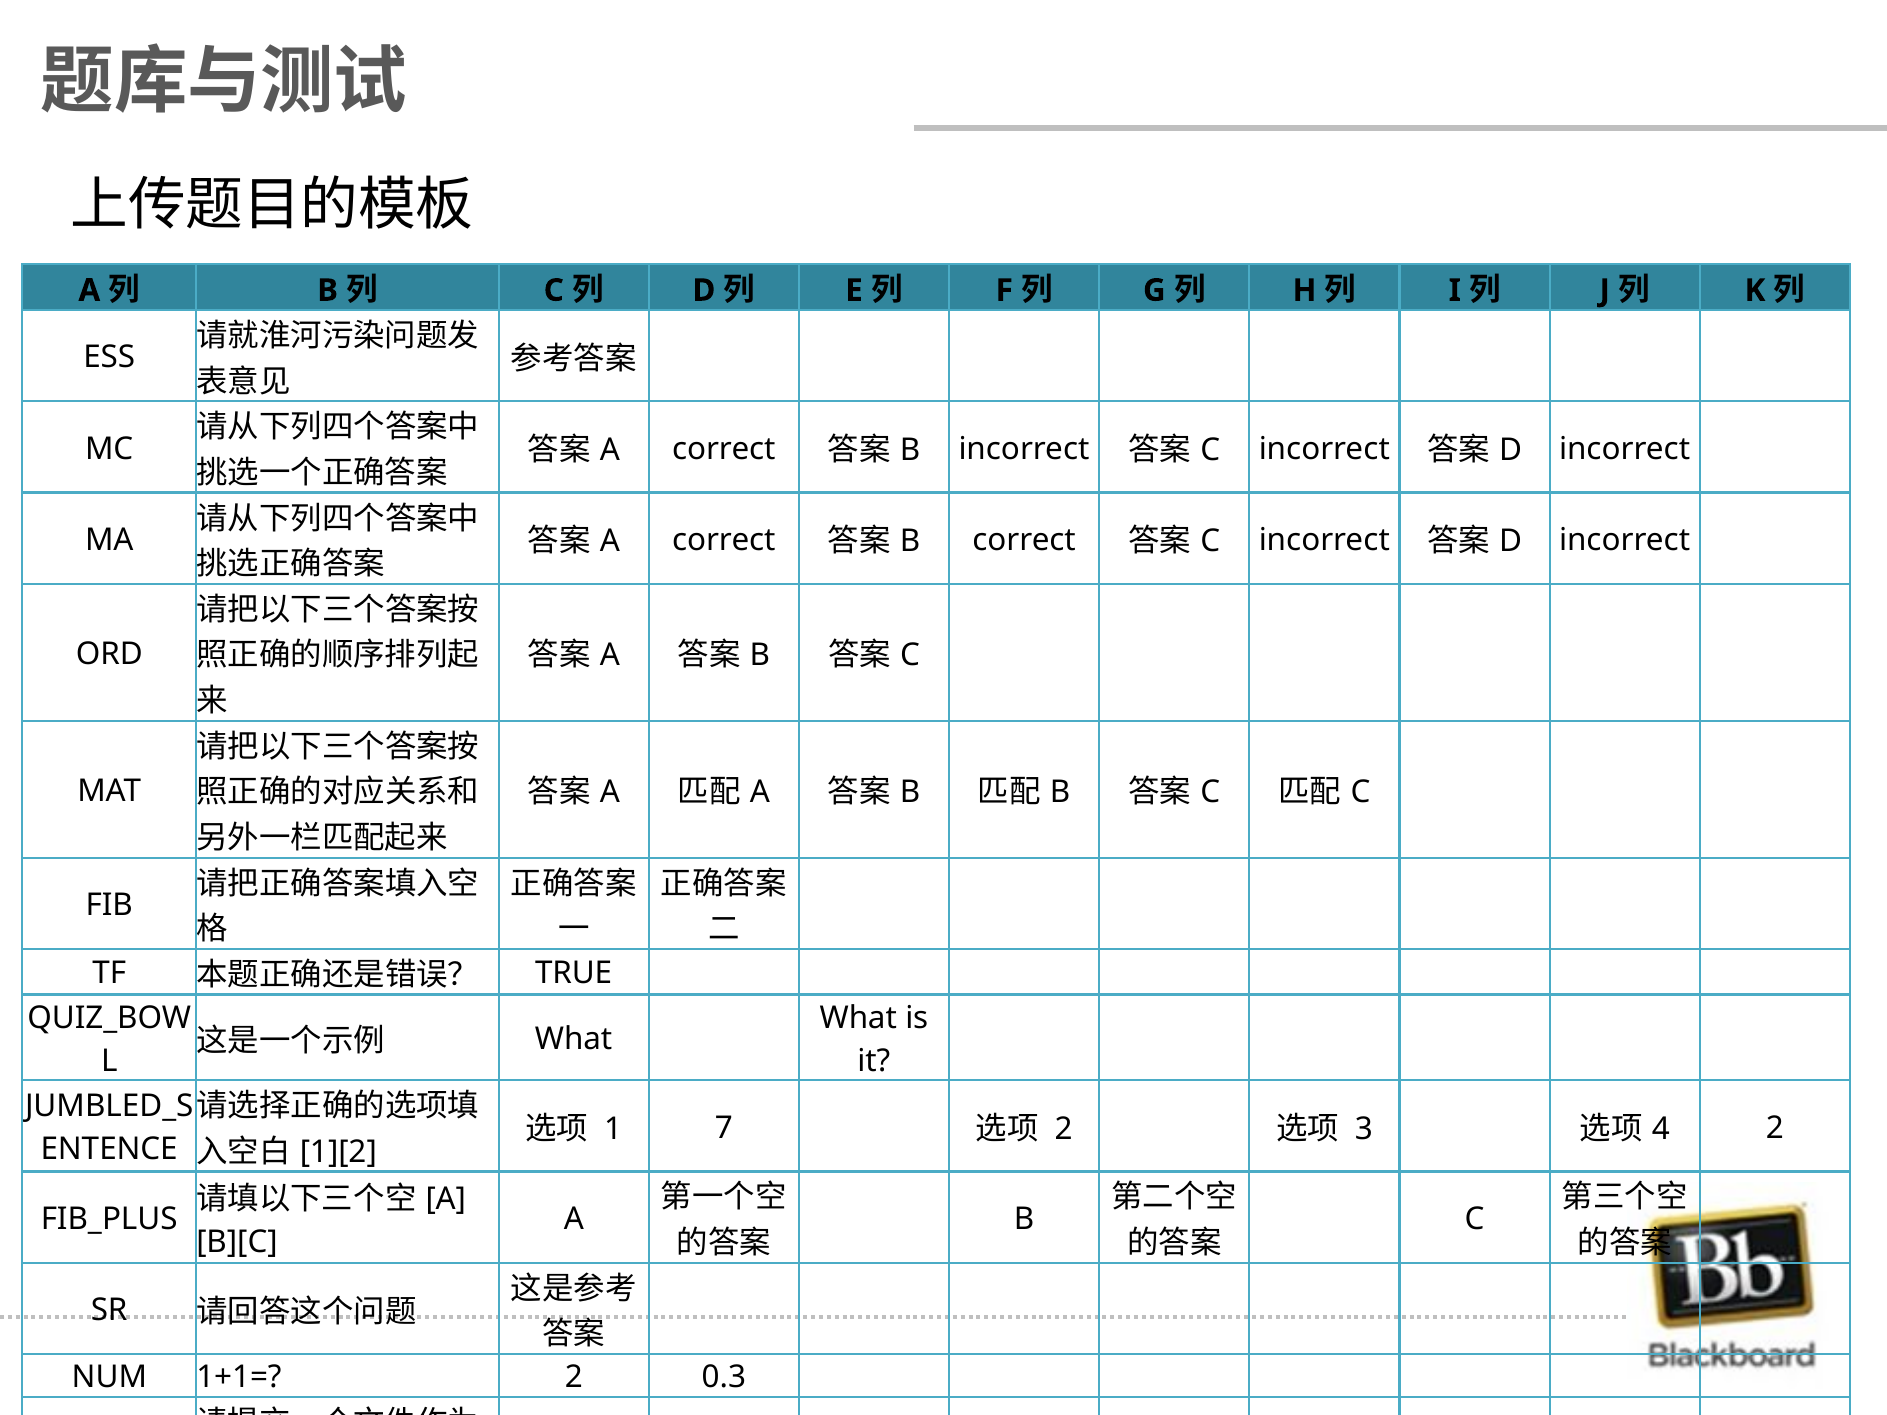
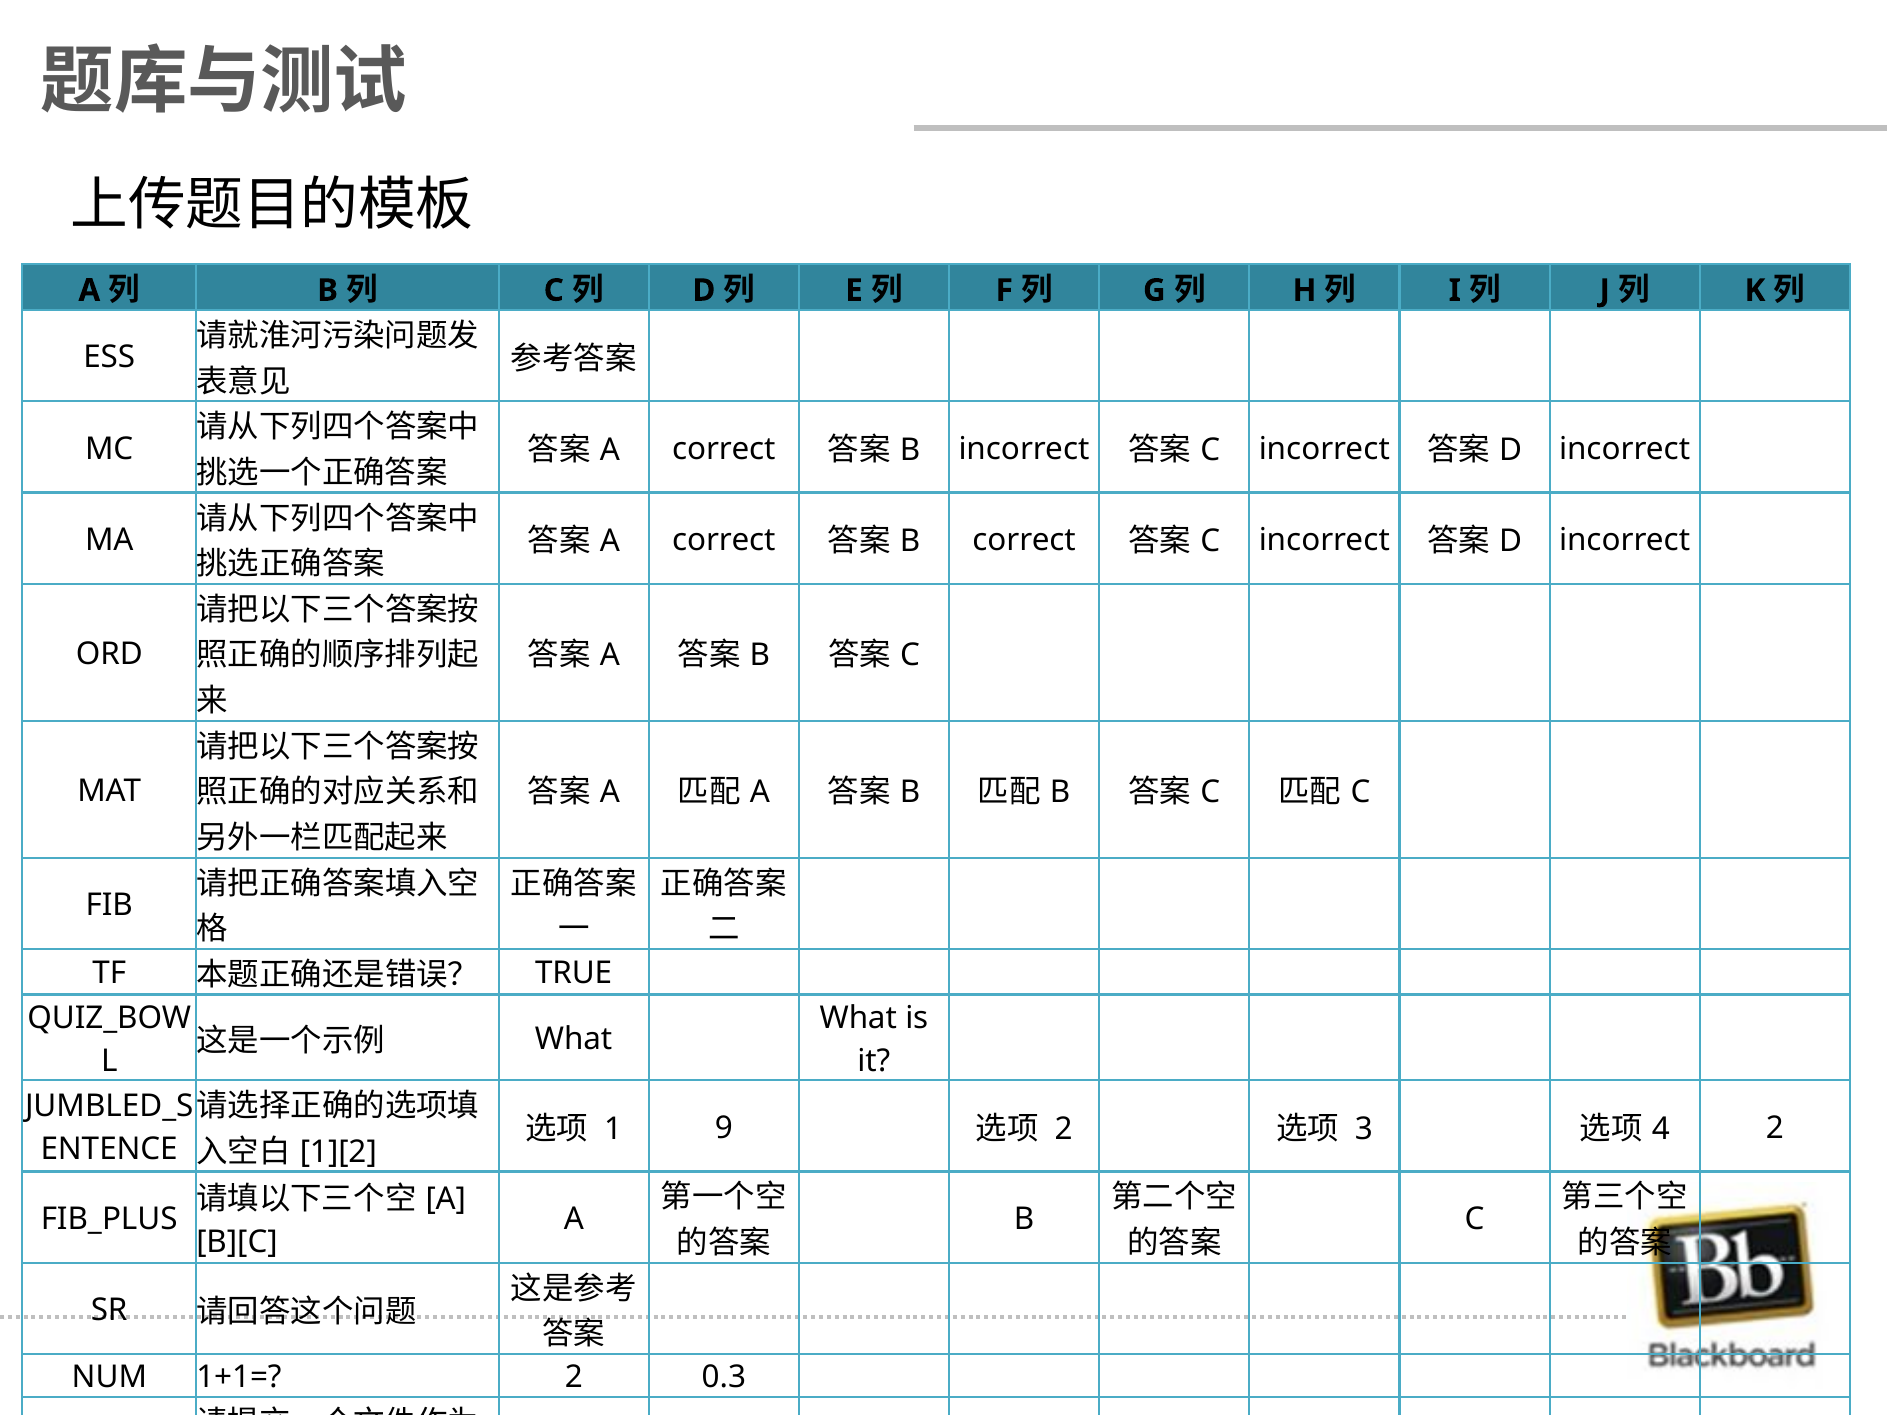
7: 7 -> 9 (724, 1128)
